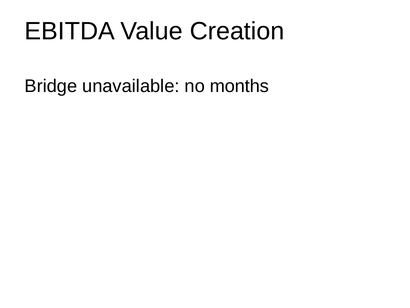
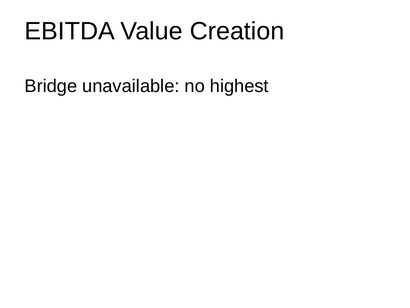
months: months -> highest (239, 86)
